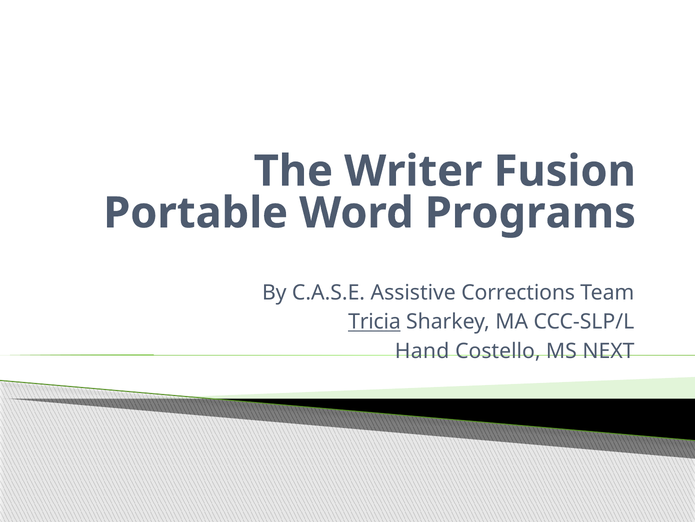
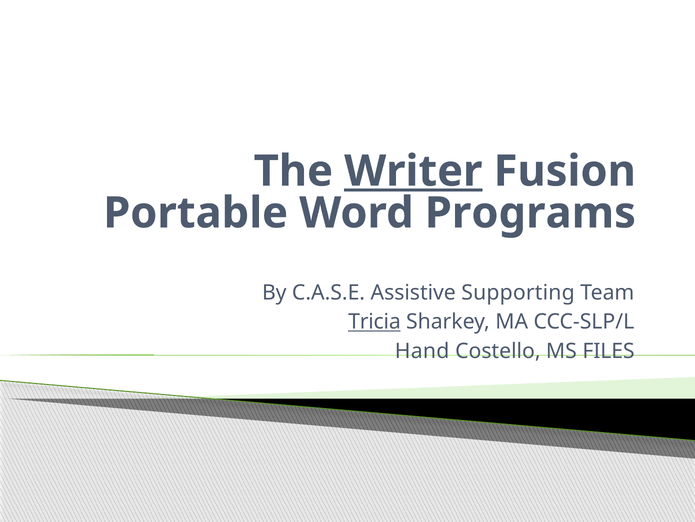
Writer underline: none -> present (413, 171)
Corrections: Corrections -> Supporting (518, 292)
NEXT: NEXT -> FILES (609, 351)
